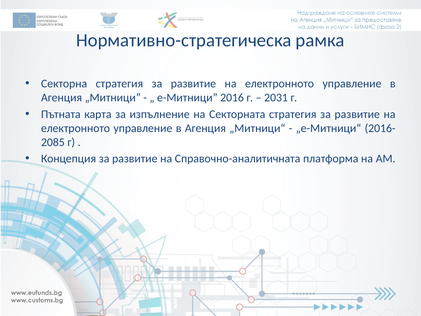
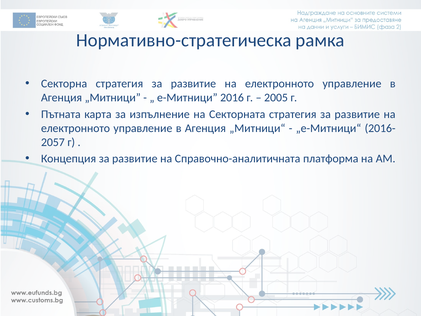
2031: 2031 -> 2005 (276, 98)
2085: 2085 -> 2057 (53, 142)
